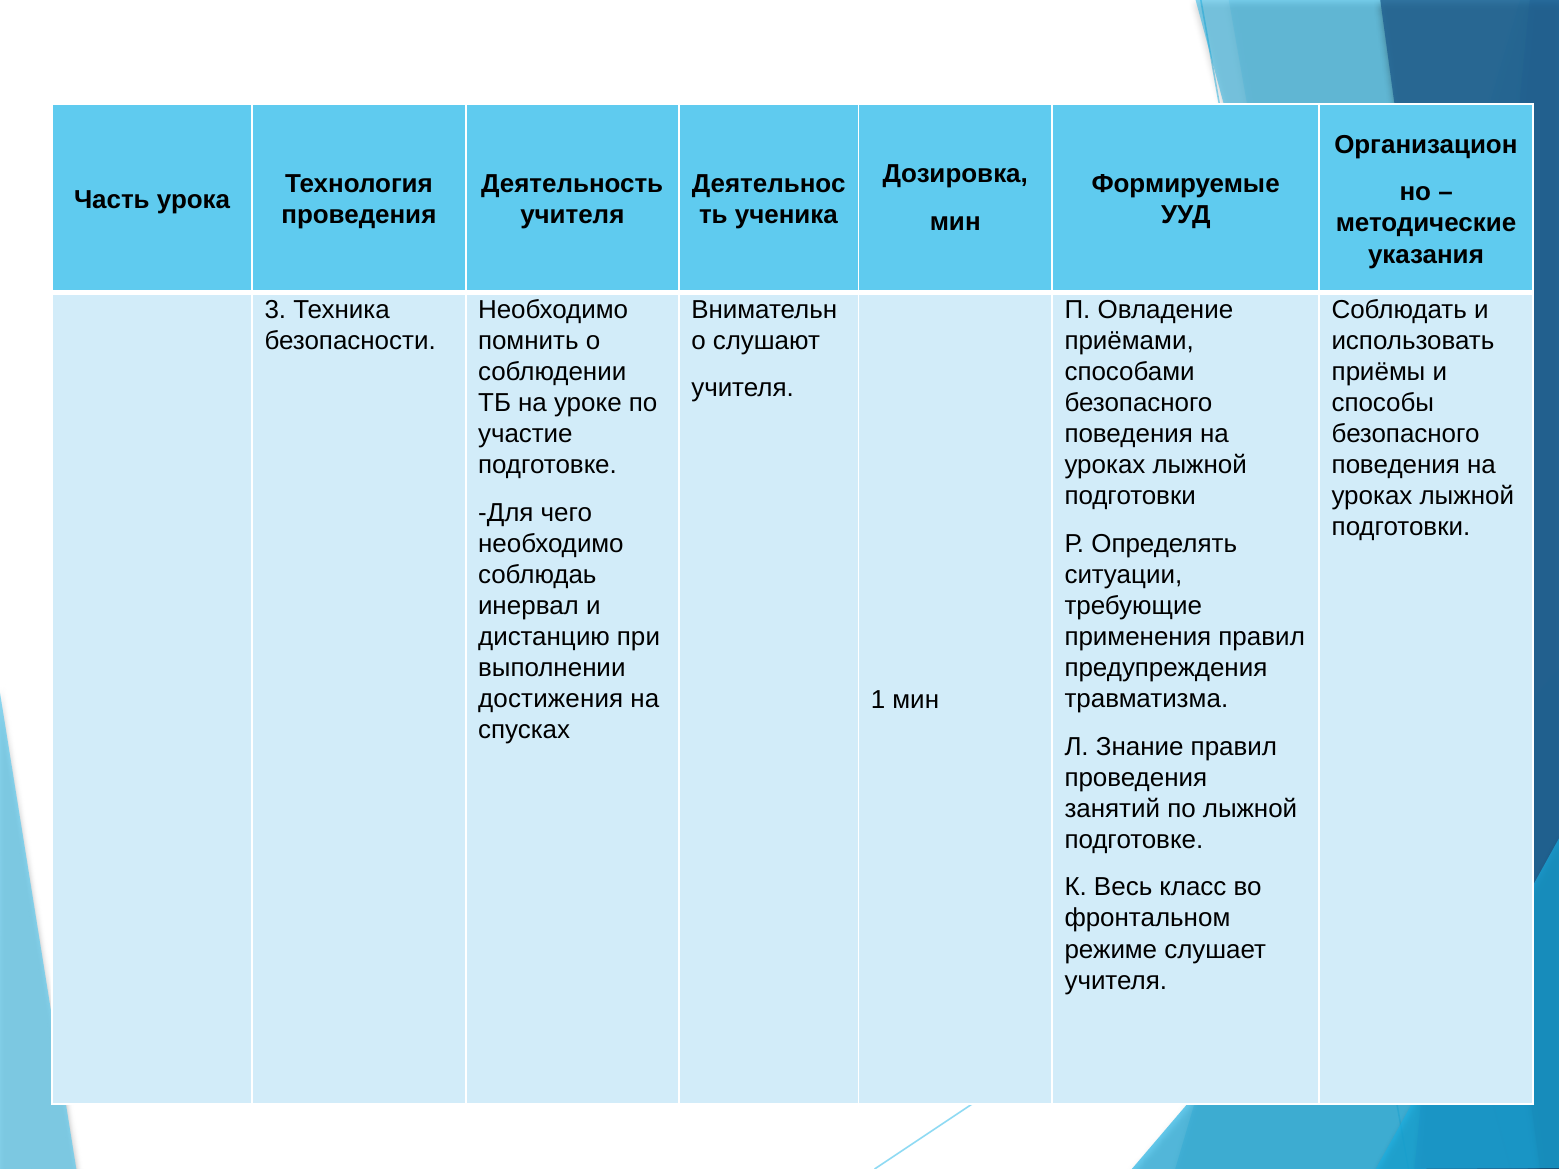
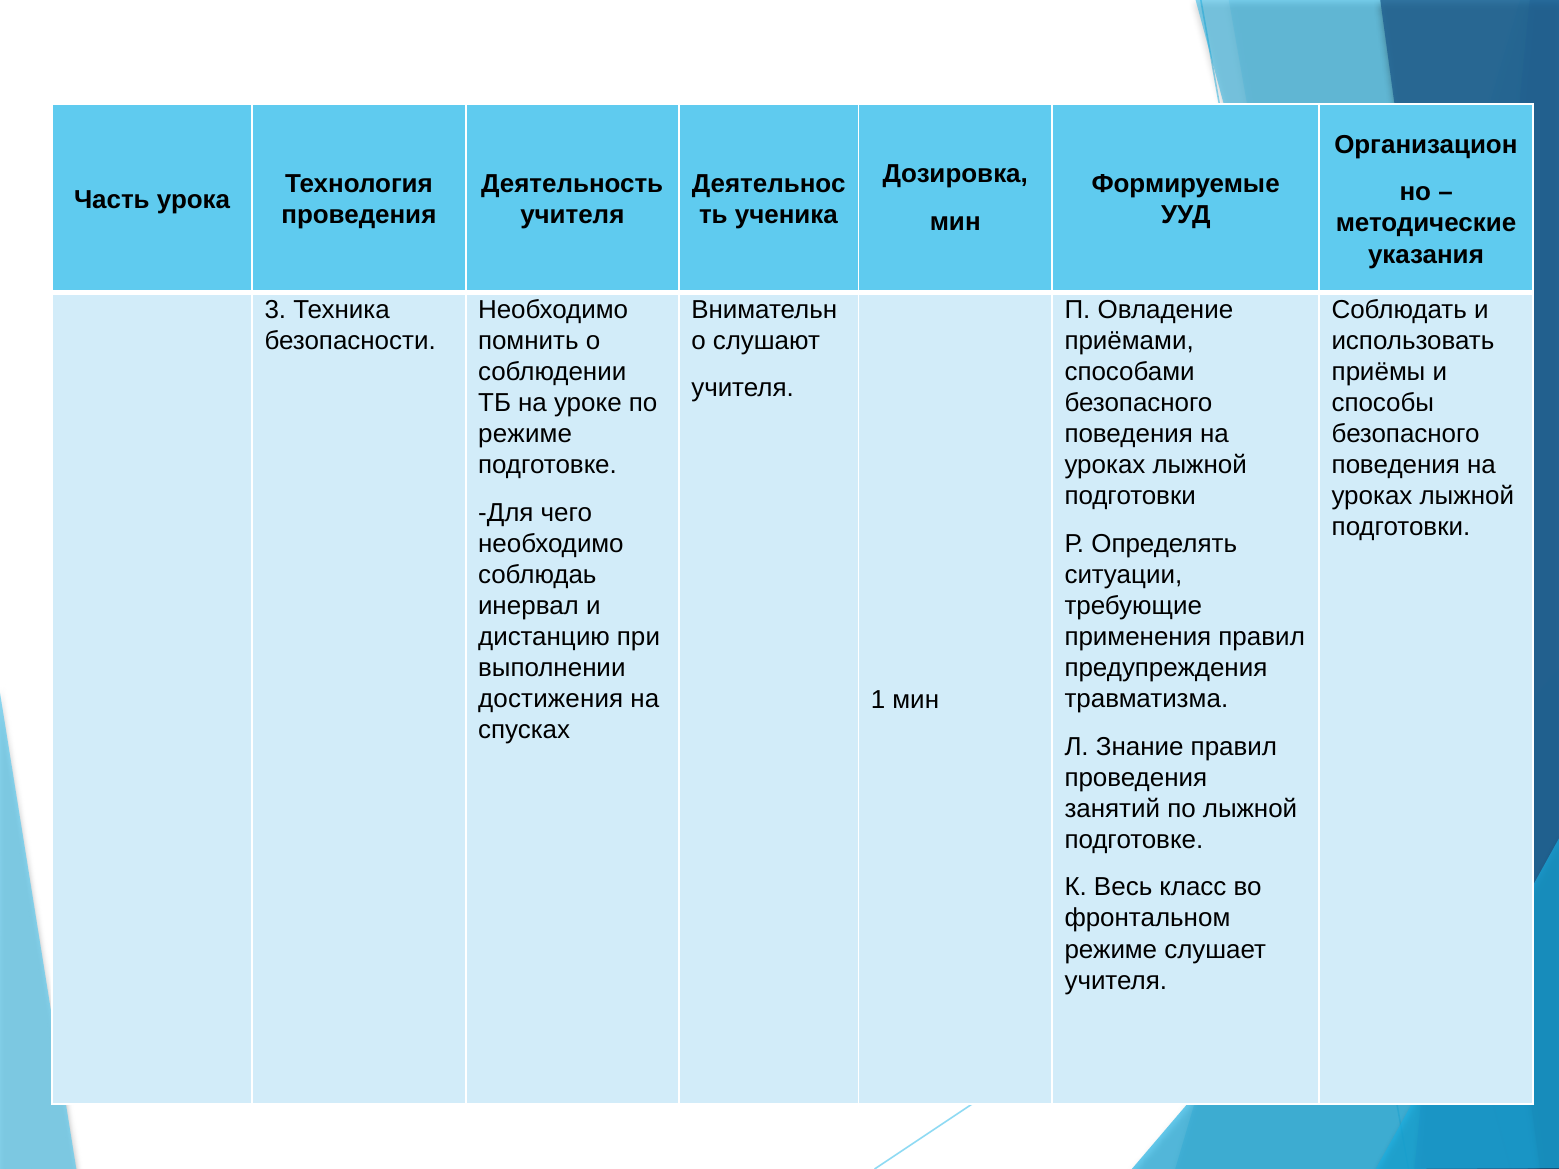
участие: участие -> режиме (525, 434)
